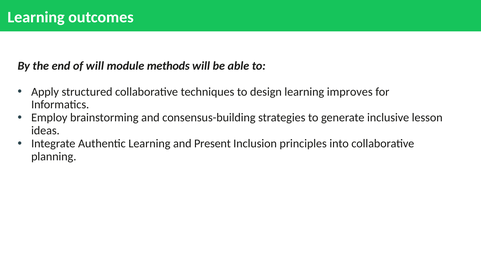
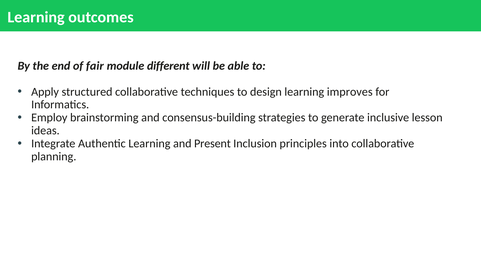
of will: will -> fair (95, 66)
methods: methods -> different (168, 66)
